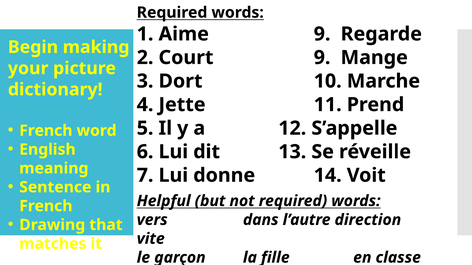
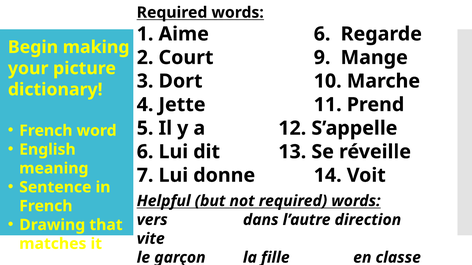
Aime 9: 9 -> 6 (322, 34)
